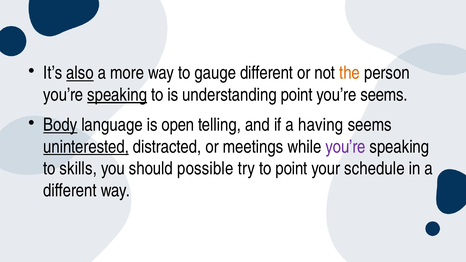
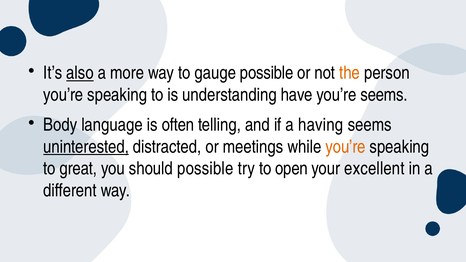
gauge different: different -> possible (267, 73)
speaking underline: present -> none (117, 95)
understanding point: point -> have (297, 95)
Body underline: present -> none (60, 125)
open: open -> often (178, 125)
you’re colour: purple -> orange (346, 147)
skills: skills -> great (78, 169)
to point: point -> open (291, 169)
schedule: schedule -> excellent (374, 169)
